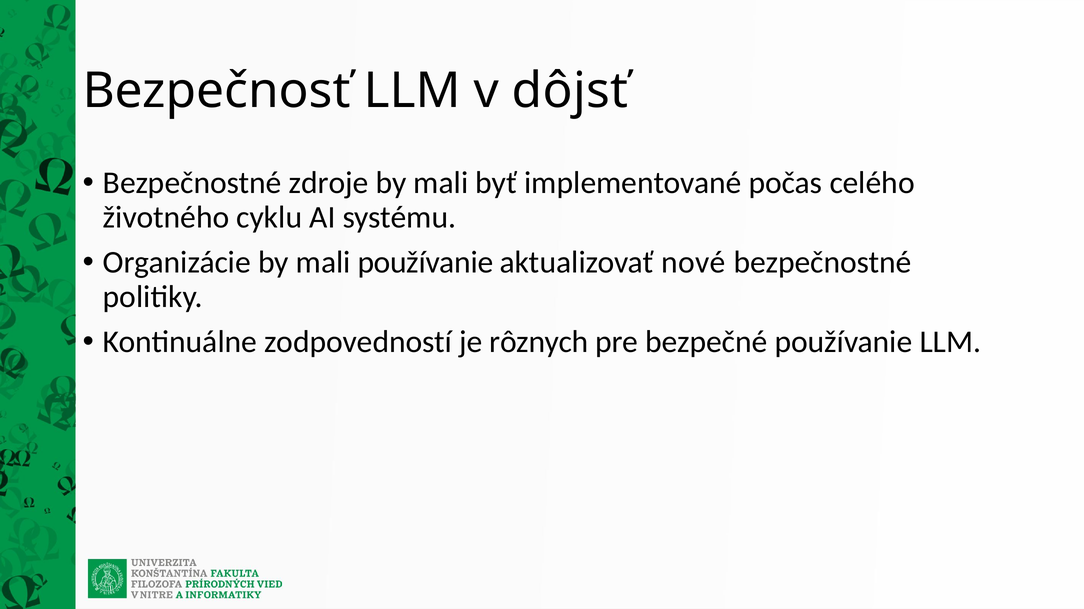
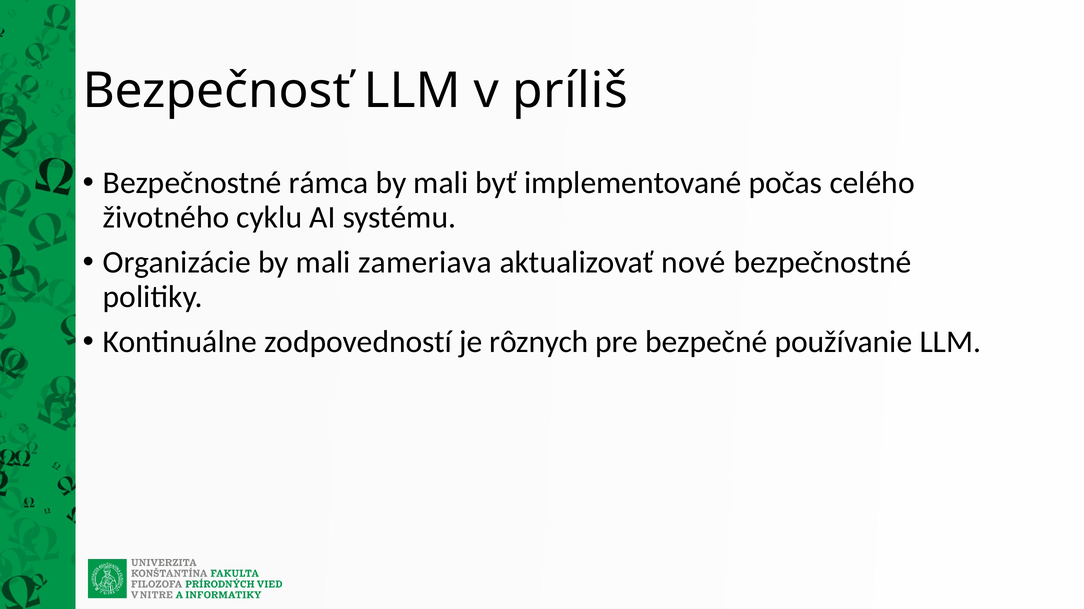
dôjsť: dôjsť -> príliš (570, 91)
zdroje: zdroje -> rámca (329, 183)
mali používanie: používanie -> zameriava (425, 263)
